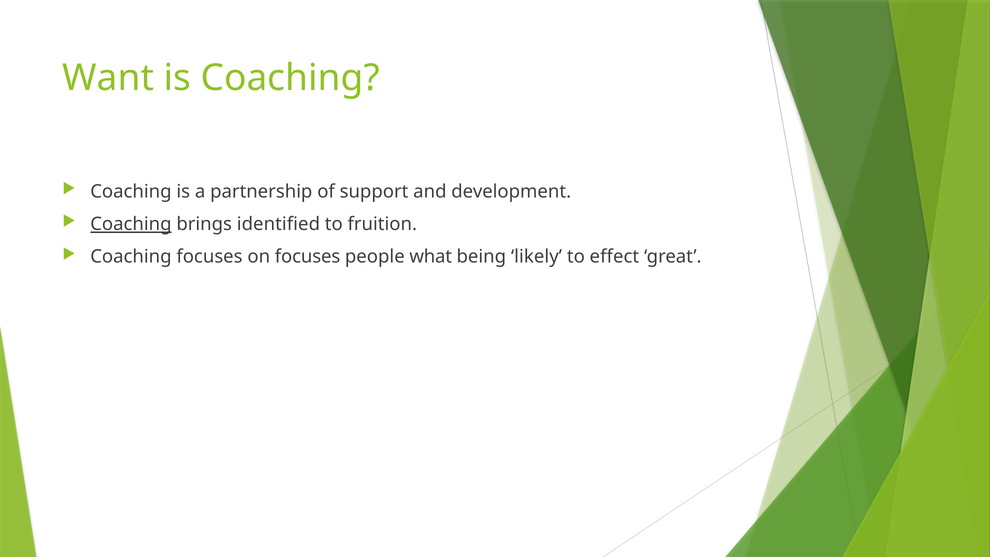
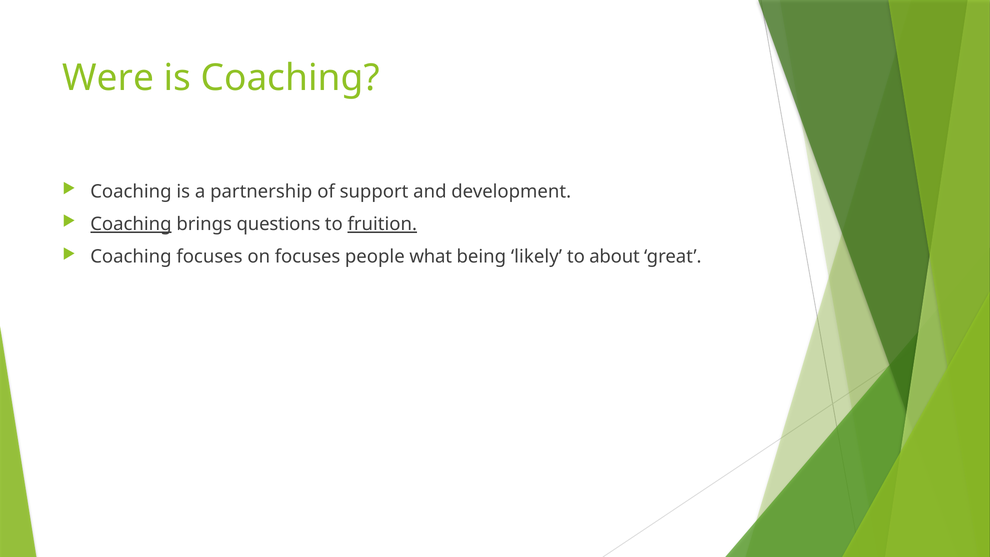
Want: Want -> Were (108, 78)
identified: identified -> questions (279, 224)
fruition underline: none -> present (382, 224)
effect: effect -> about (615, 257)
